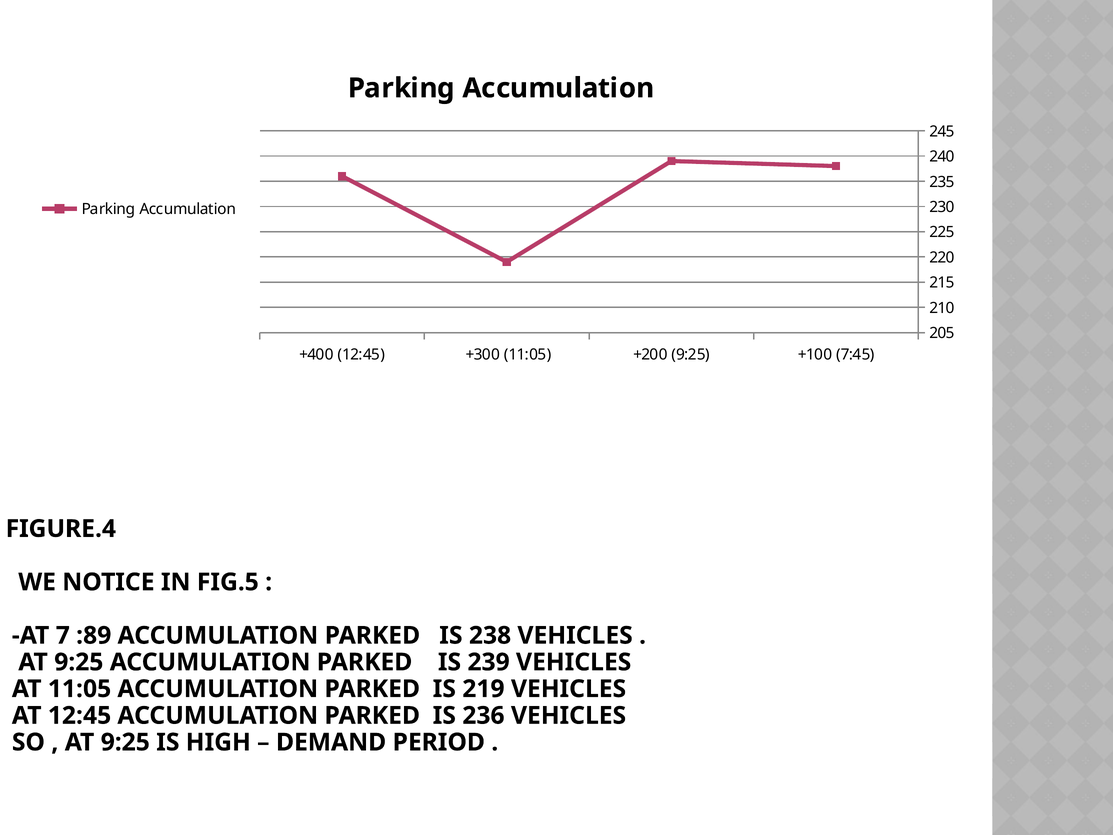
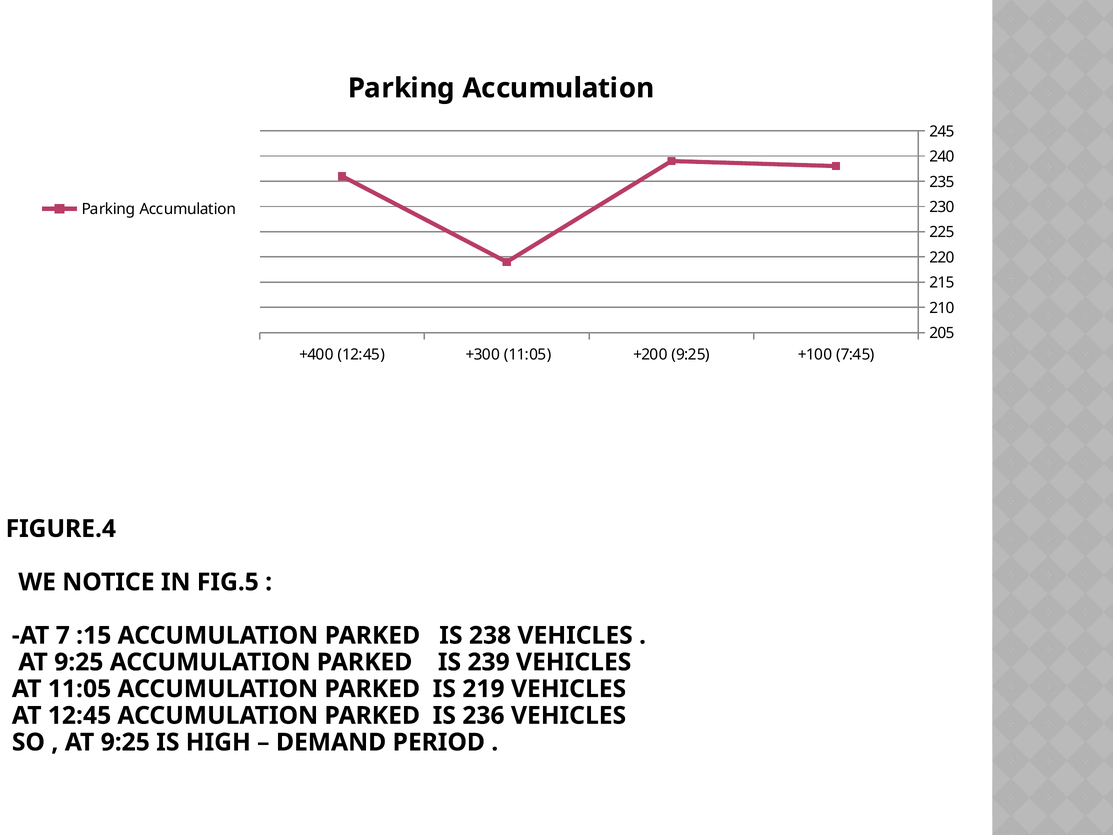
:89: :89 -> :15 (94, 635)
